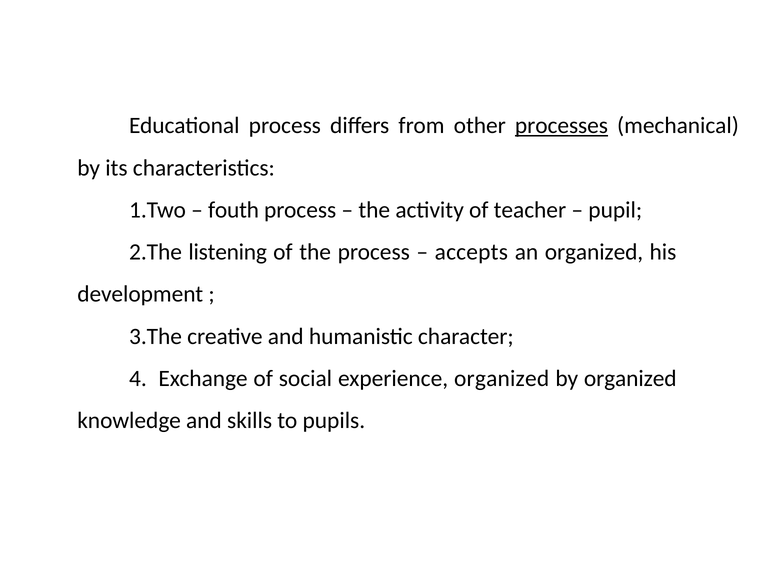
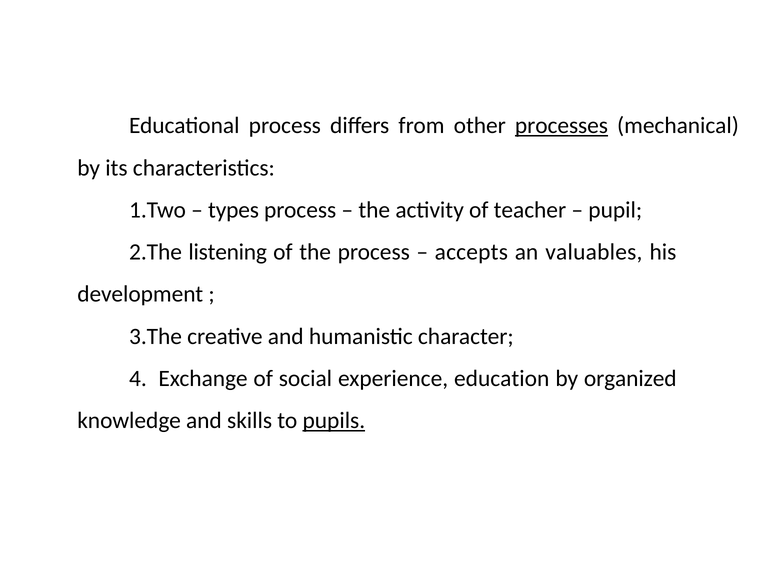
fouth: fouth -> types (234, 210)
an organized: organized -> valuables (594, 252)
experience organized: organized -> education (502, 379)
pupils underline: none -> present (334, 421)
